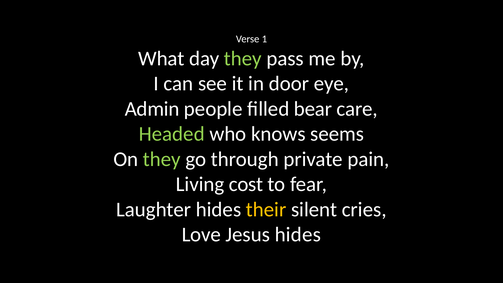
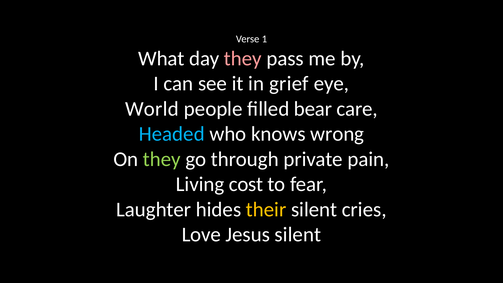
they colour: light green -> pink (243, 59)
door: door -> grief (289, 84)
Admin: Admin -> World (152, 109)
Headed colour: light green -> light blue (172, 134)
seems: seems -> wrong (337, 134)
Jesus hides: hides -> silent (298, 235)
